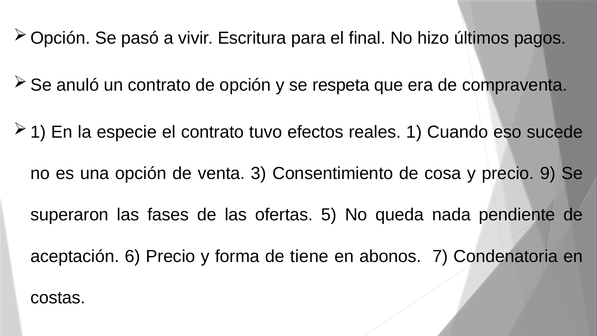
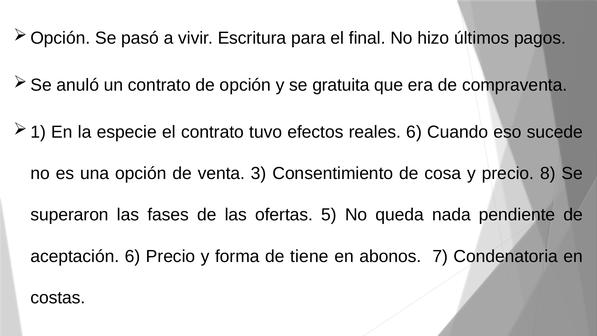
respeta: respeta -> gratuita (341, 85)
reales 1: 1 -> 6 (414, 132)
9: 9 -> 8 (548, 173)
